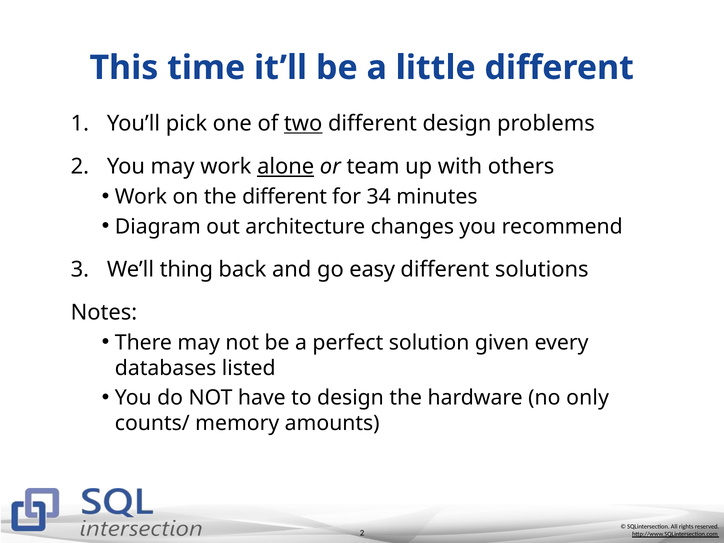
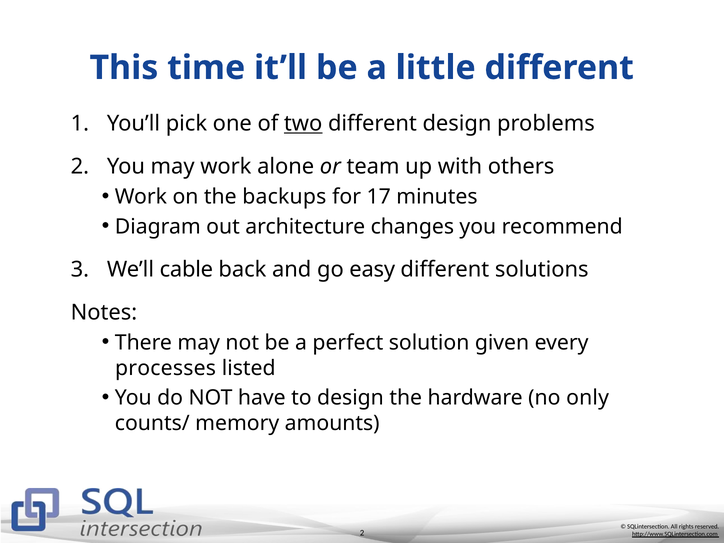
alone underline: present -> none (286, 167)
the different: different -> backups (284, 197)
34: 34 -> 17 (379, 197)
thing: thing -> cable (186, 269)
databases: databases -> processes (166, 368)
